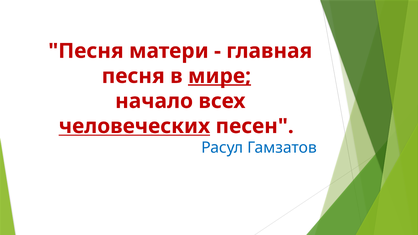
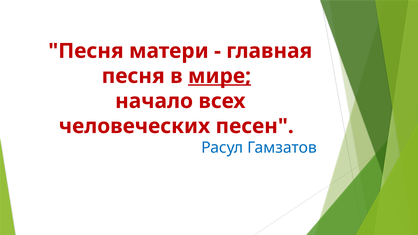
человеческих underline: present -> none (134, 126)
